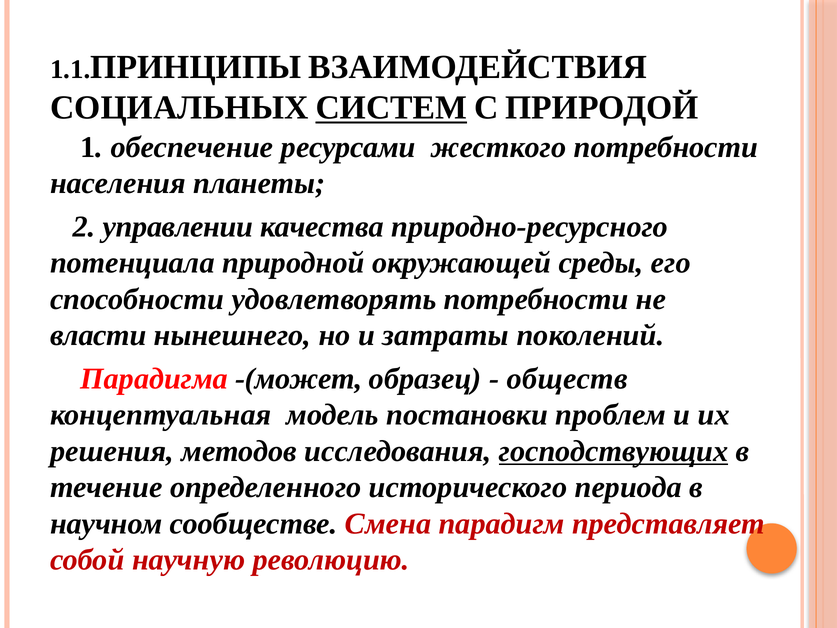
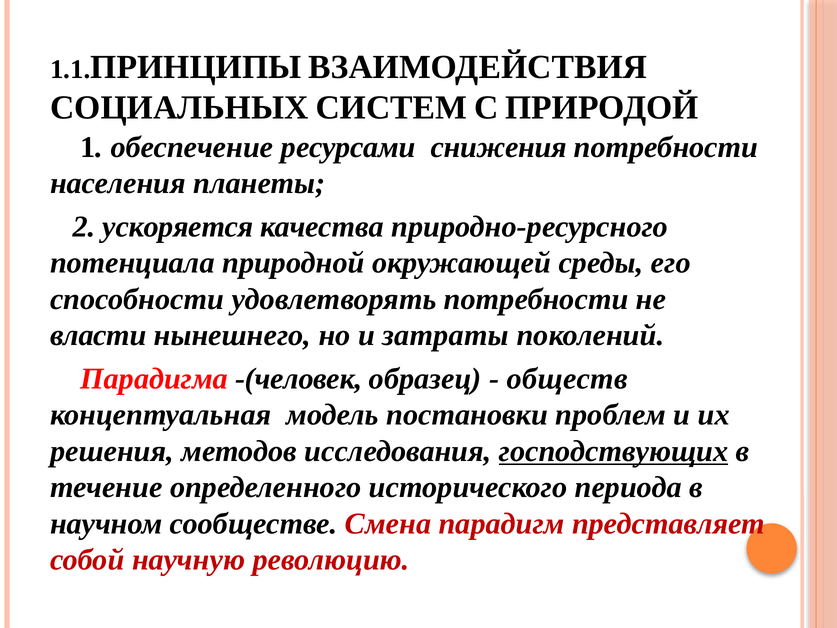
СИСТЕМ underline: present -> none (391, 108)
жесткого: жесткого -> снижения (499, 147)
управлении: управлении -> ускоряется (178, 227)
-(может: -(может -> -(человек (299, 379)
